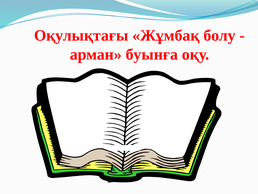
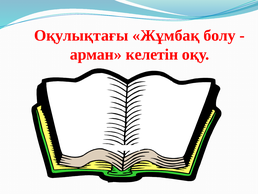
буынға: буынға -> келетін (152, 54)
